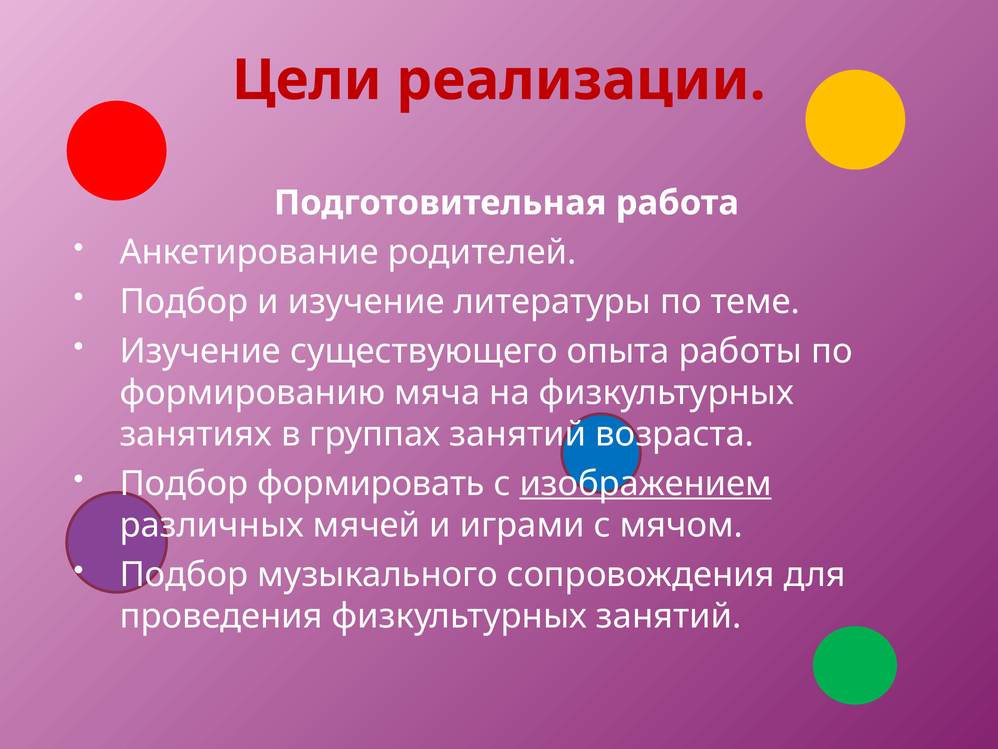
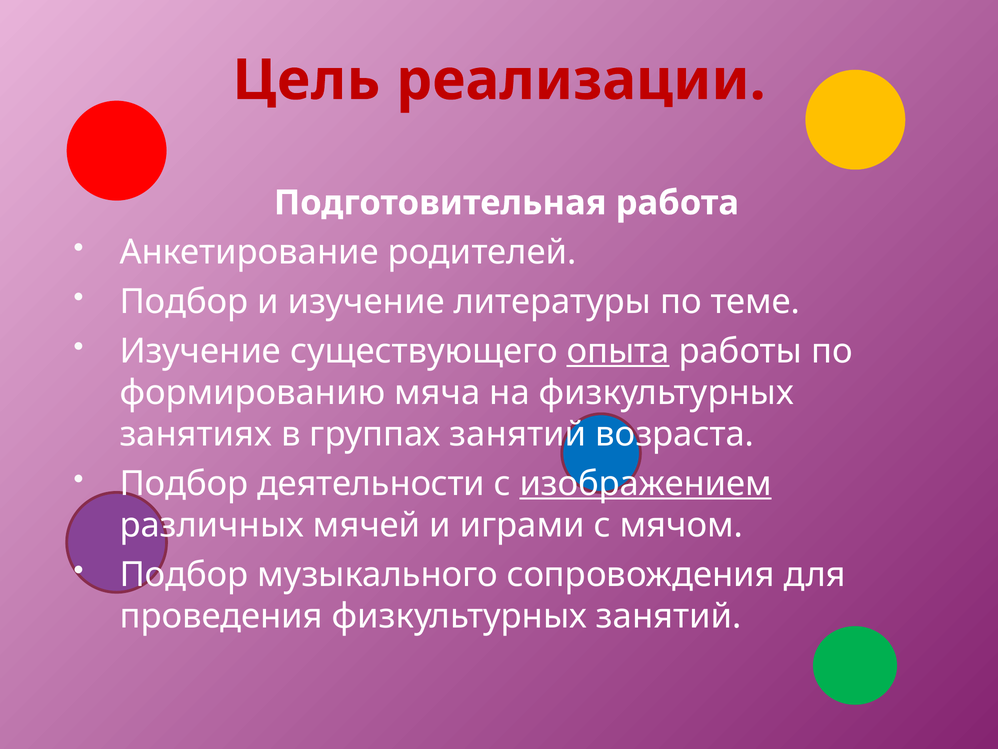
Цели: Цели -> Цель (306, 80)
опыта underline: none -> present (618, 351)
формировать: формировать -> деятельности (371, 483)
